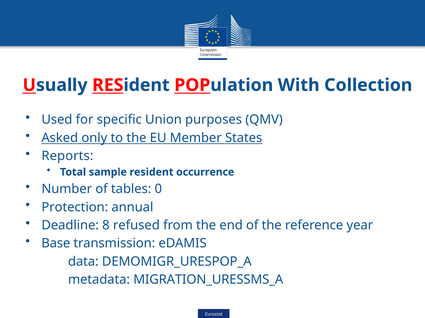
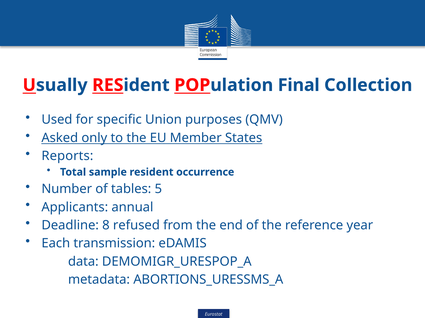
With: With -> Final (299, 85)
0: 0 -> 5 (158, 189)
Protection: Protection -> Applicants (75, 208)
Base: Base -> Each (56, 244)
MIGRATION_URESSMS_A: MIGRATION_URESSMS_A -> ABORTIONS_URESSMS_A (208, 280)
